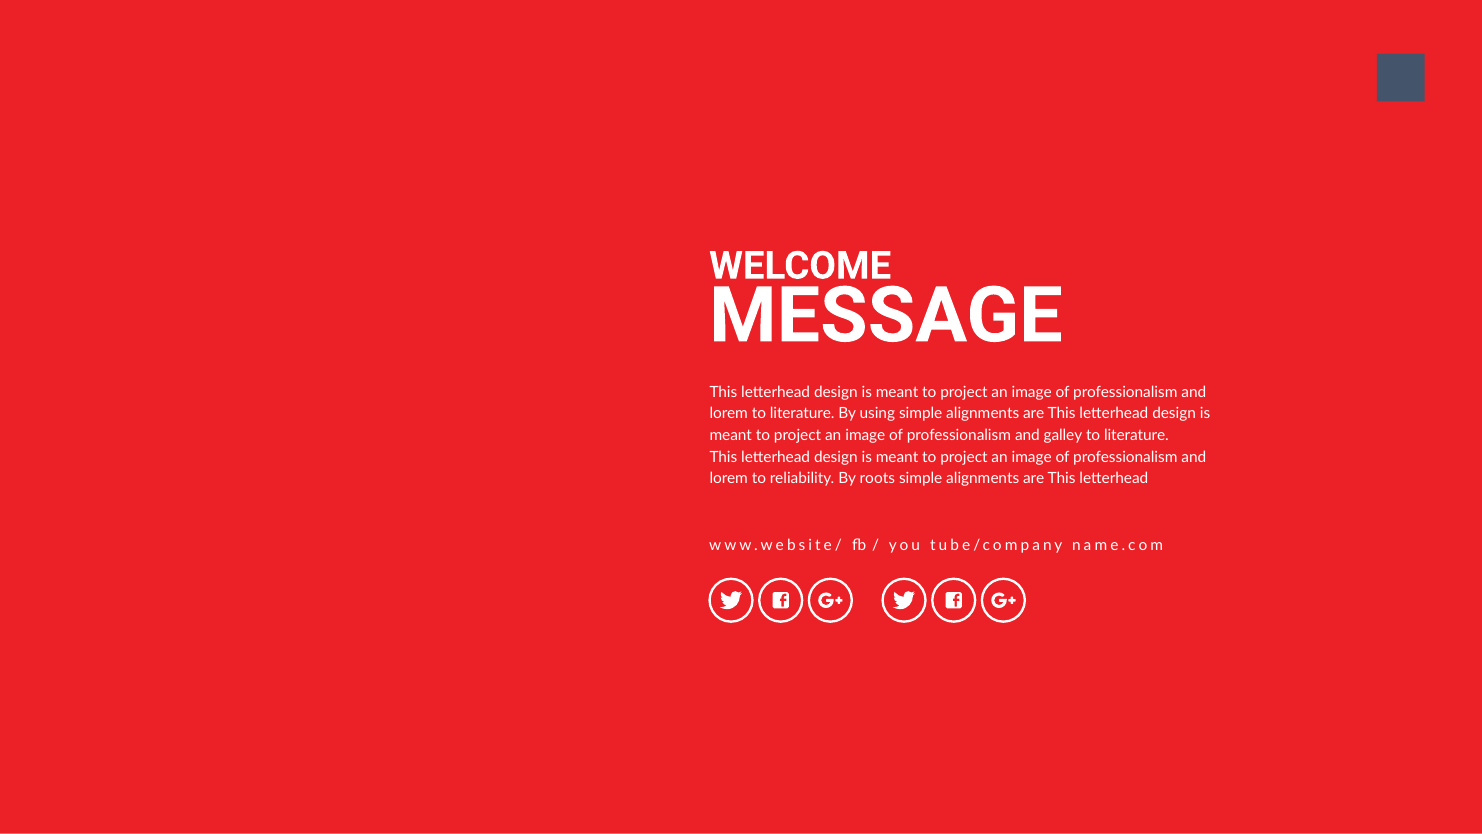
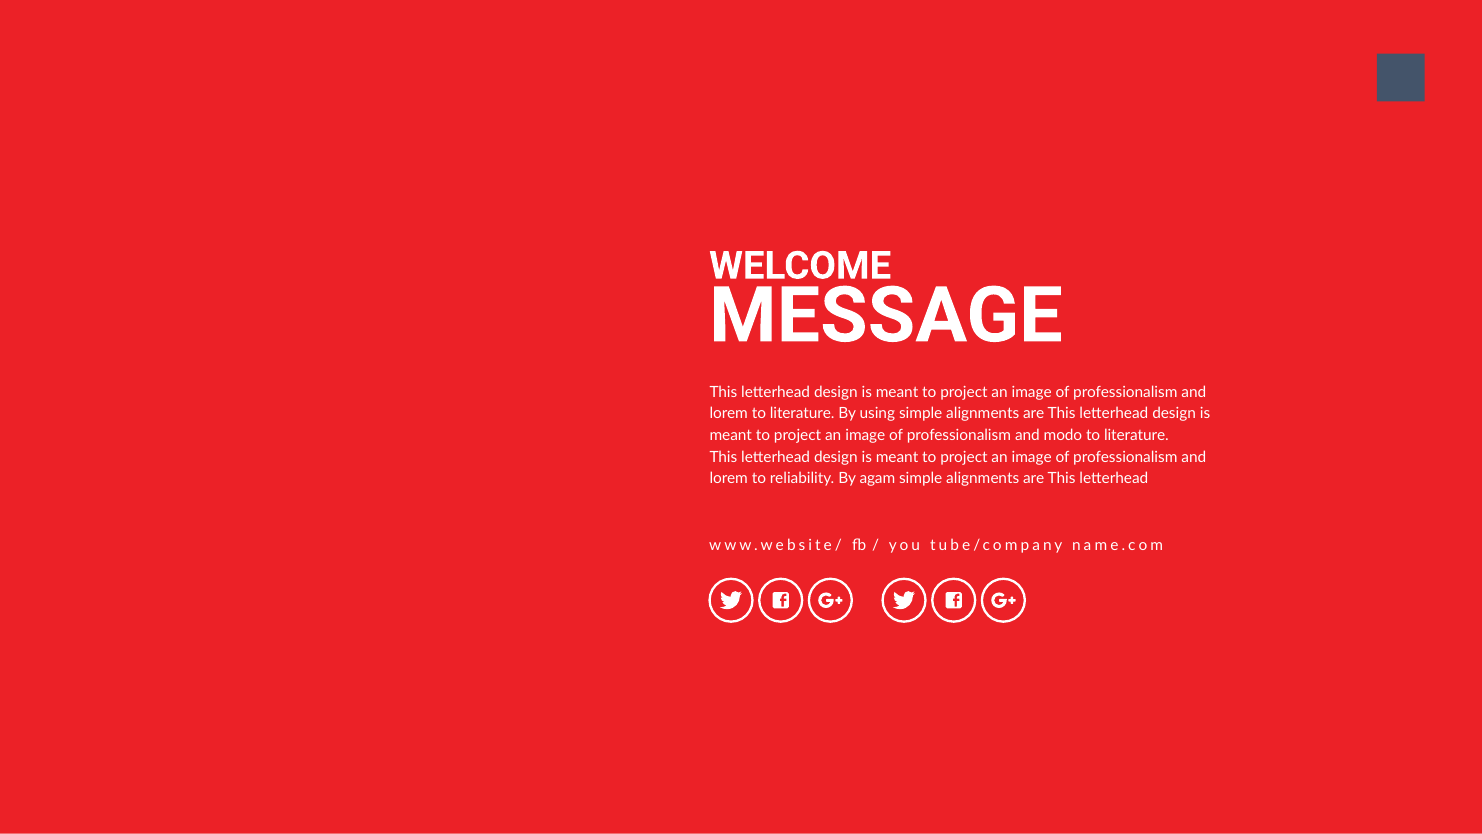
galley: galley -> modo (1063, 435)
roots: roots -> agam (877, 478)
